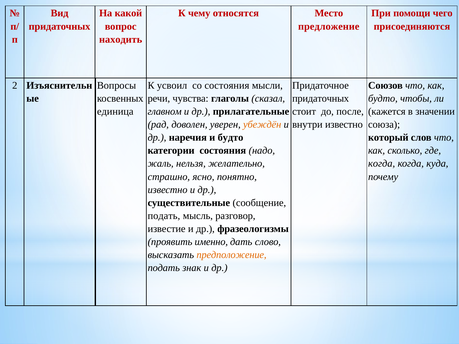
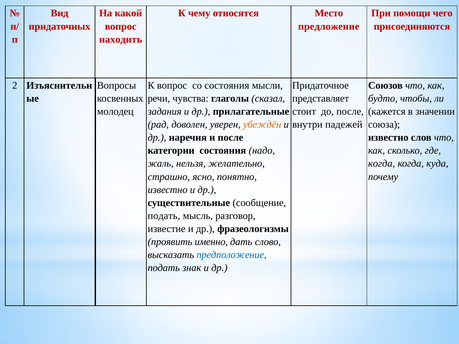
К усвоил: усвоил -> вопрос (172, 86)
придаточных: придаточных -> представляет (321, 99)
единица: единица -> молодец (115, 112)
главном: главном -> задания (165, 112)
внутри известно: известно -> падежей (344, 125)
и будто: будто -> после (231, 138)
который: который -> известно (388, 138)
предположение colour: orange -> blue (232, 255)
